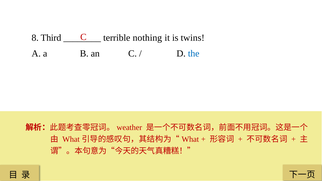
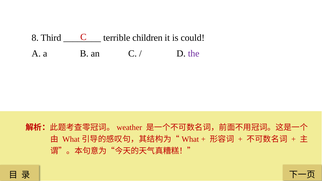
nothing: nothing -> children (147, 38)
twins: twins -> could (193, 38)
the colour: blue -> purple (194, 54)
